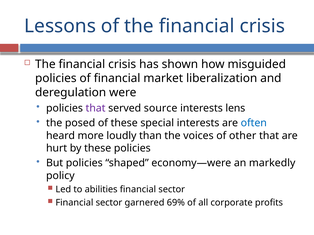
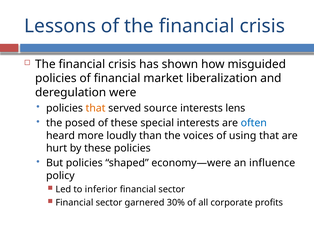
that colour: purple -> orange (96, 108)
other: other -> using (243, 136)
markedly: markedly -> influence (272, 163)
abilities: abilities -> inferior (101, 190)
69%: 69% -> 30% (176, 203)
